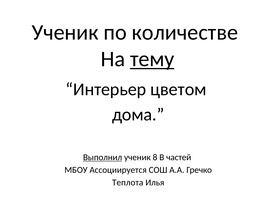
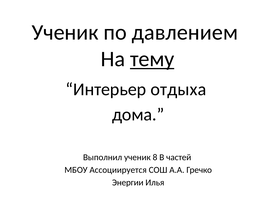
количестве: количестве -> давлением (185, 32)
цветом: цветом -> отдыха (178, 89)
Выполнил underline: present -> none (103, 157)
Теплота: Теплота -> Энергии (128, 182)
